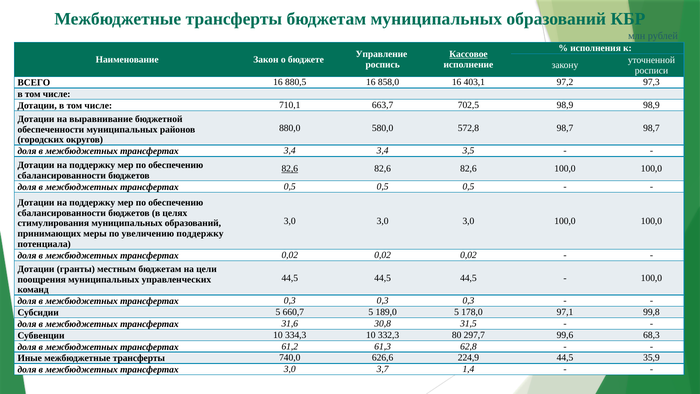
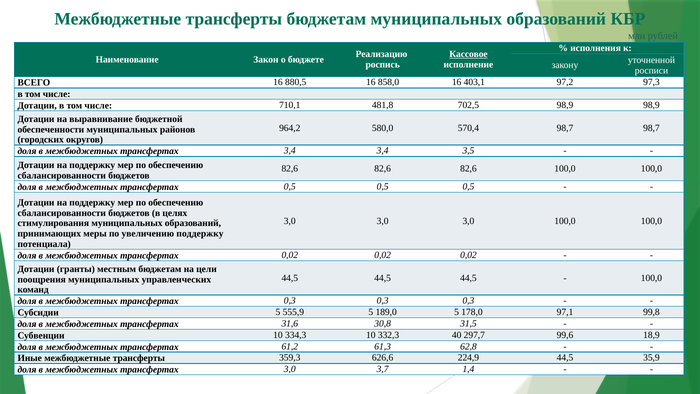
Управление: Управление -> Реализацию (381, 54)
663,7: 663,7 -> 481,8 (383, 105)
880,0: 880,0 -> 964,2 (290, 128)
572,8: 572,8 -> 570,4 (468, 128)
82,6 underline: present -> none (290, 168)
660,7: 660,7 -> 555,9 (293, 312)
80: 80 -> 40 (457, 335)
68,3: 68,3 -> 18,9 (651, 335)
740,0: 740,0 -> 359,3 (290, 358)
